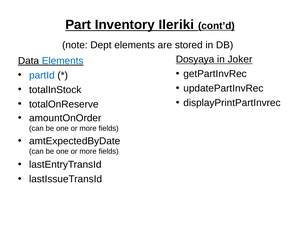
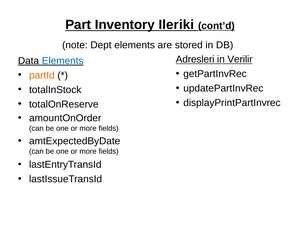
Dosyaya: Dosyaya -> Adresleri (195, 59)
Joker: Joker -> Verilir (240, 59)
partId colour: blue -> orange (42, 75)
